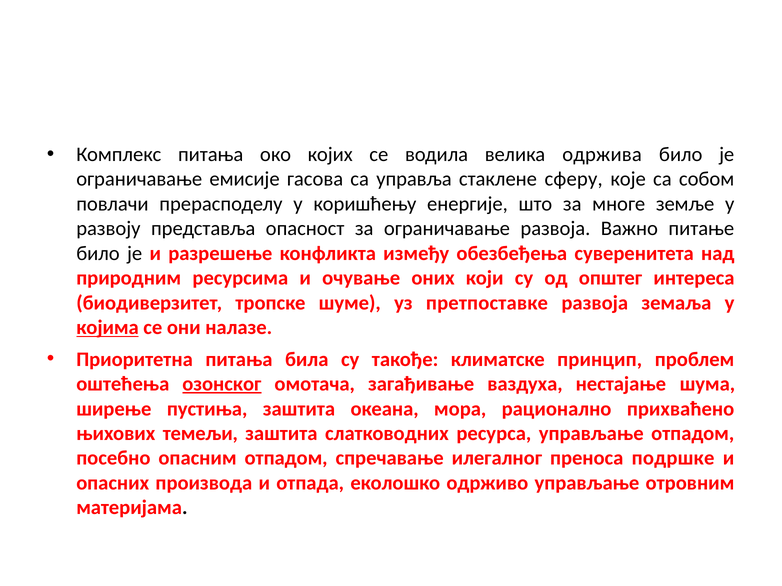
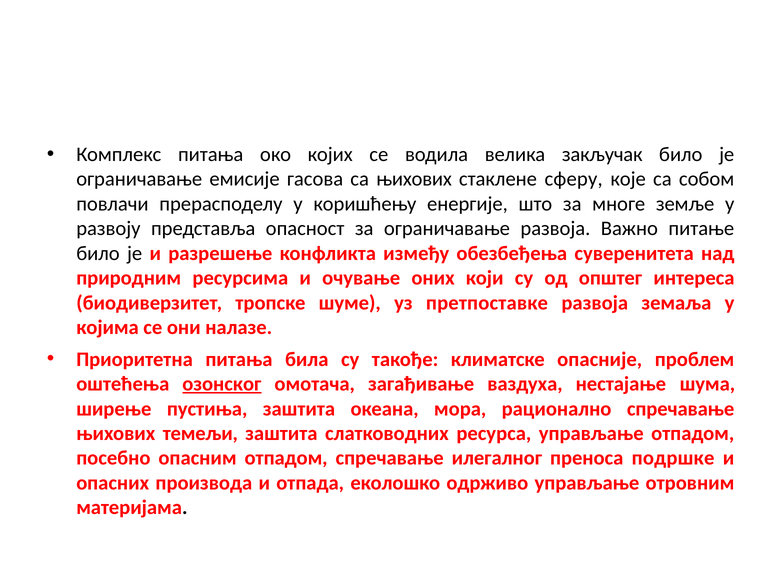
одржива: одржива -> закључак (602, 155)
са управља: управља -> њихових (414, 179)
којима underline: present -> none (108, 328)
принцип: принцип -> опасније (600, 360)
рационално прихваћено: прихваћено -> спречавање (681, 409)
